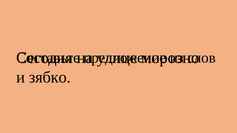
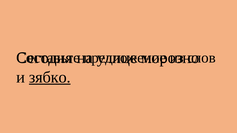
зябко underline: none -> present (50, 77)
